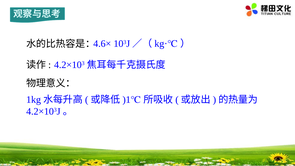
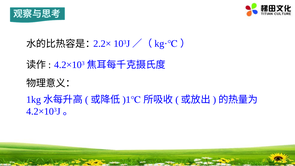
4.6×: 4.6× -> 2.2× (102, 44)
